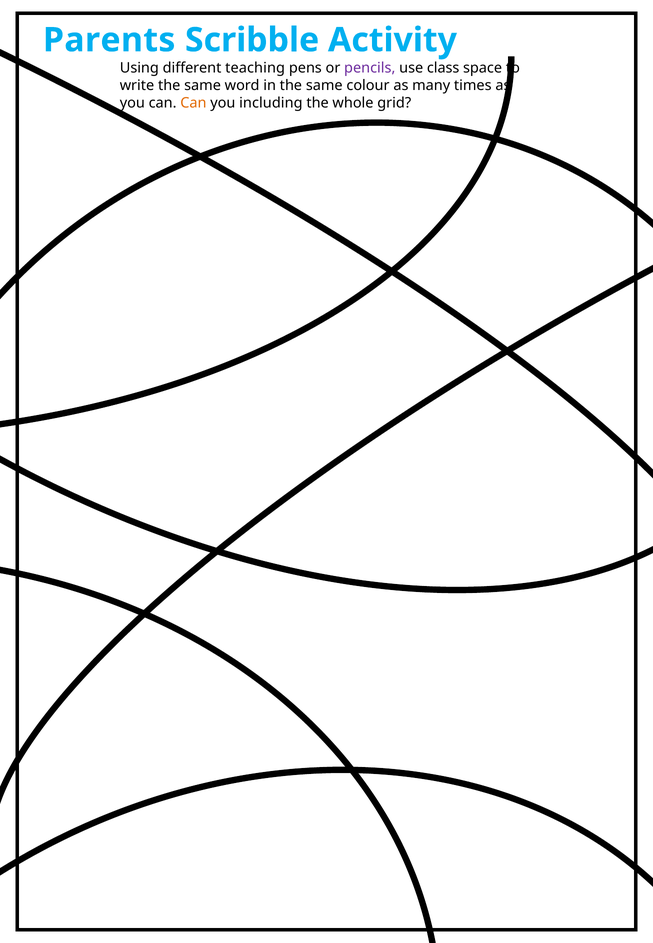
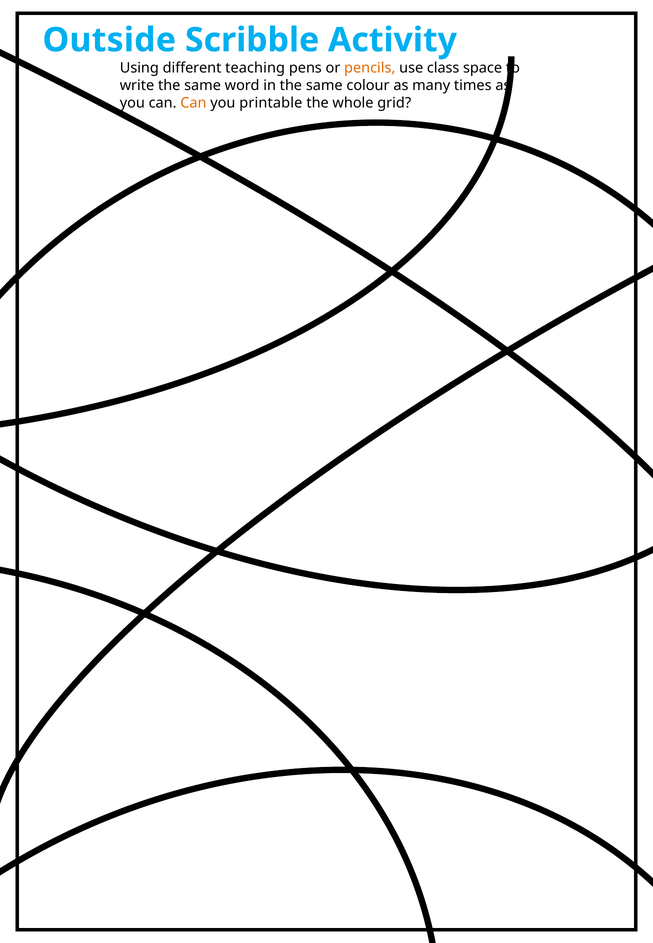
Parents: Parents -> Outside (109, 40)
pencils colour: purple -> orange (370, 68)
including: including -> printable (271, 103)
